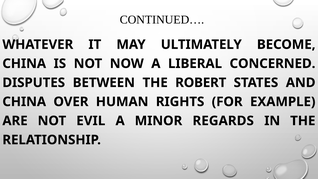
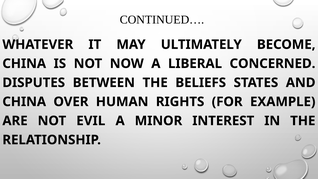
ROBERT: ROBERT -> BELIEFS (201, 83)
REGARDS: REGARDS -> INTEREST (223, 121)
